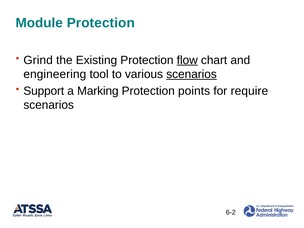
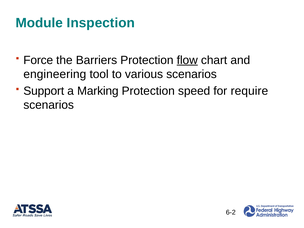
Module Protection: Protection -> Inspection (101, 23)
Grind: Grind -> Force (38, 60)
Existing: Existing -> Barriers (96, 60)
scenarios underline: present -> none (192, 74)
points: points -> speed (194, 91)
